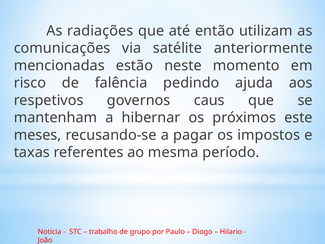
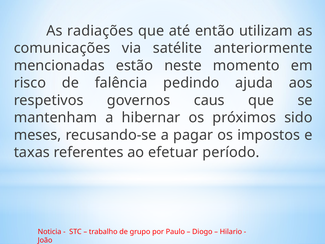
este: este -> sido (298, 118)
mesma: mesma -> efetuar (173, 152)
